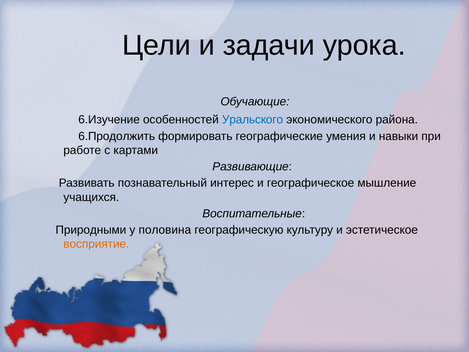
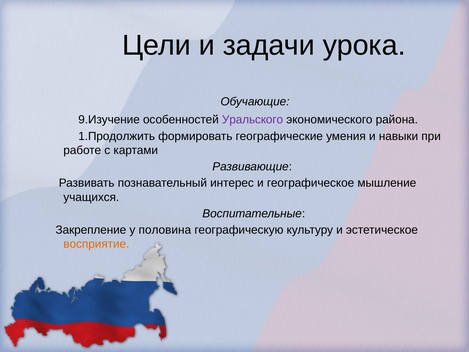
6.Изучение: 6.Изучение -> 9.Изучение (109, 120)
Уральского colour: blue -> purple (253, 120)
6.Продолжить: 6.Продолжить -> 1.Продолжить (117, 136)
Природными: Природными -> Закрепление (91, 230)
